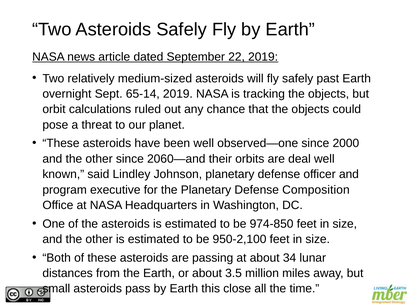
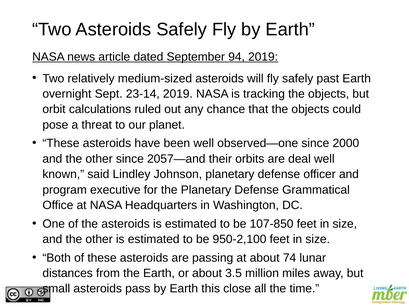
22: 22 -> 94 (237, 57)
65-14: 65-14 -> 23-14 (143, 94)
2060—and: 2060—and -> 2057—and (176, 159)
Composition: Composition -> Grammatical (316, 190)
974-850: 974-850 -> 107-850 (272, 224)
34: 34 -> 74 (290, 258)
